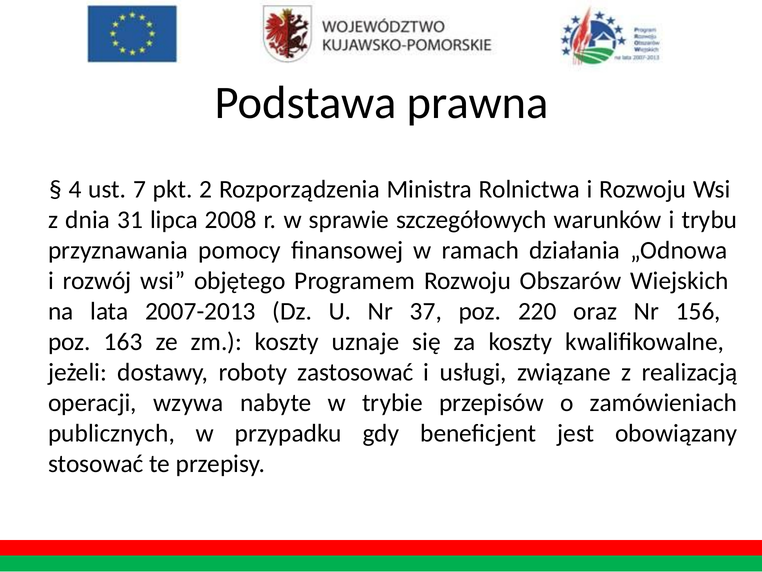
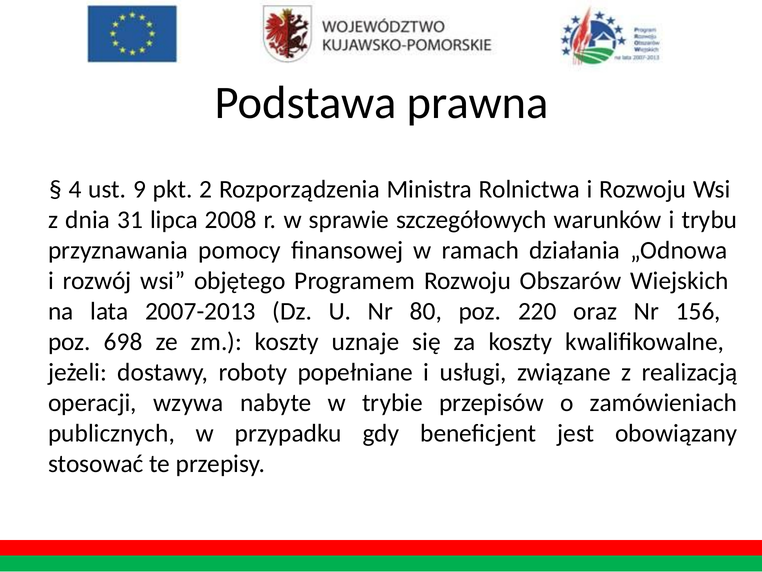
7: 7 -> 9 (140, 189)
37: 37 -> 80 (426, 311)
163: 163 -> 698 (123, 341)
zastosować: zastosować -> popełniane (355, 372)
